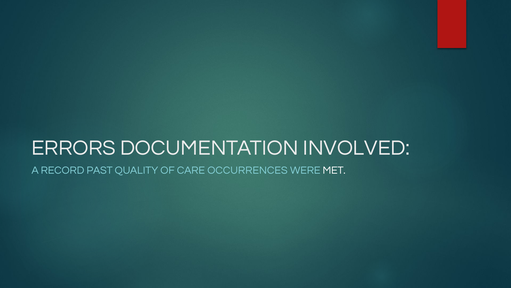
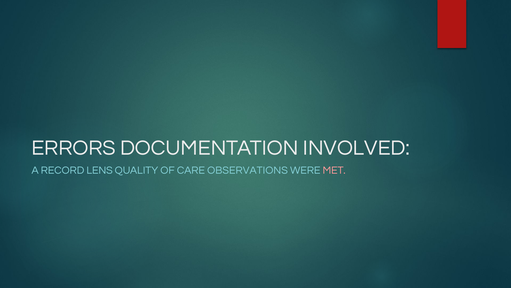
PAST: PAST -> LENS (100, 170)
OCCURRENCES: OCCURRENCES -> OBSERVATIONS (248, 170)
MET colour: white -> pink (334, 170)
